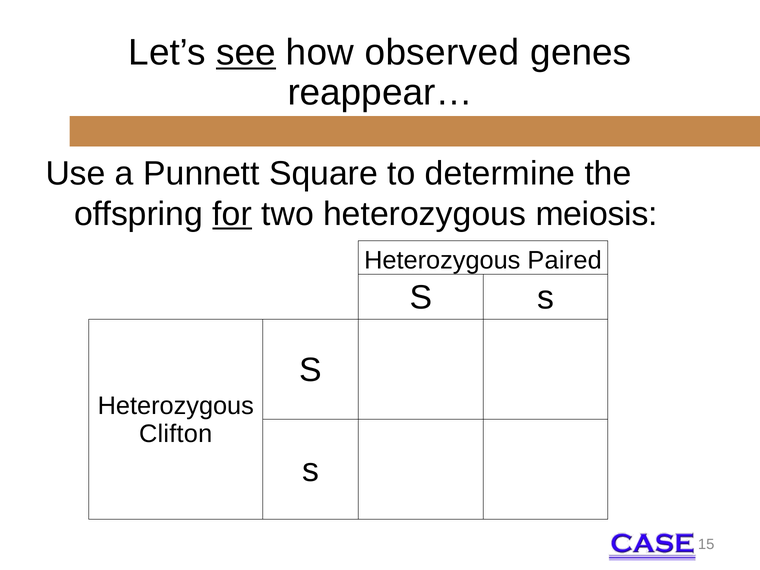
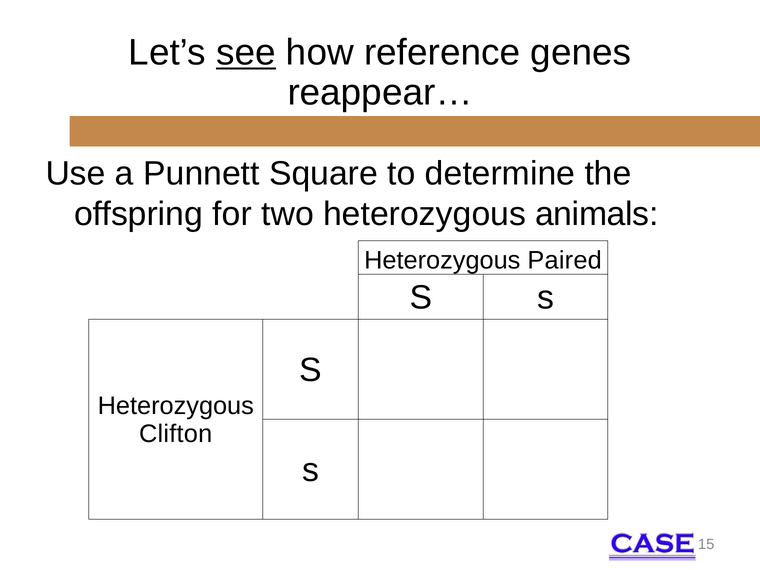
observed: observed -> reference (442, 53)
for underline: present -> none (232, 214)
meiosis: meiosis -> animals (597, 214)
